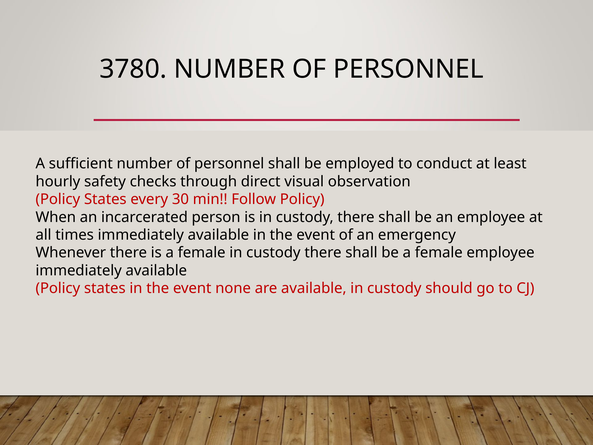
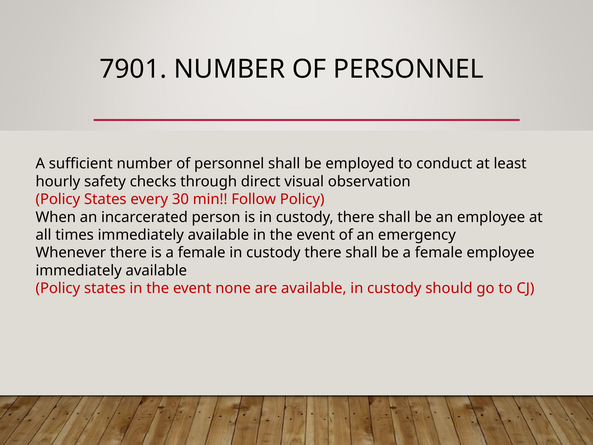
3780: 3780 -> 7901 (133, 69)
